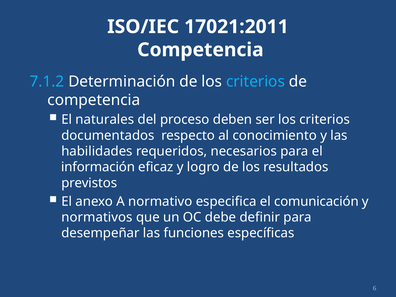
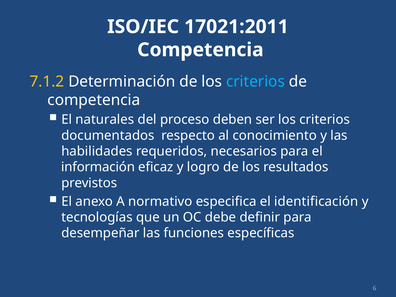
7.1.2 colour: light blue -> yellow (47, 82)
comunicación: comunicación -> identificación (316, 201)
normativos: normativos -> tecnologías (97, 217)
